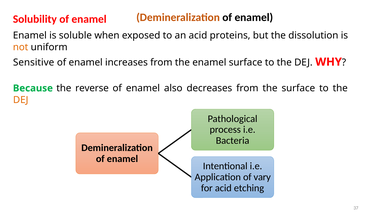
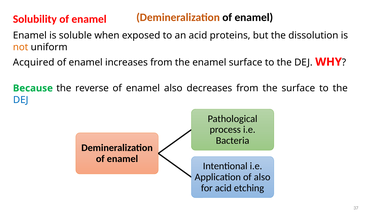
Sensitive: Sensitive -> Acquired (34, 63)
DEJ colour: orange -> blue (21, 100)
of vary: vary -> also (262, 177)
